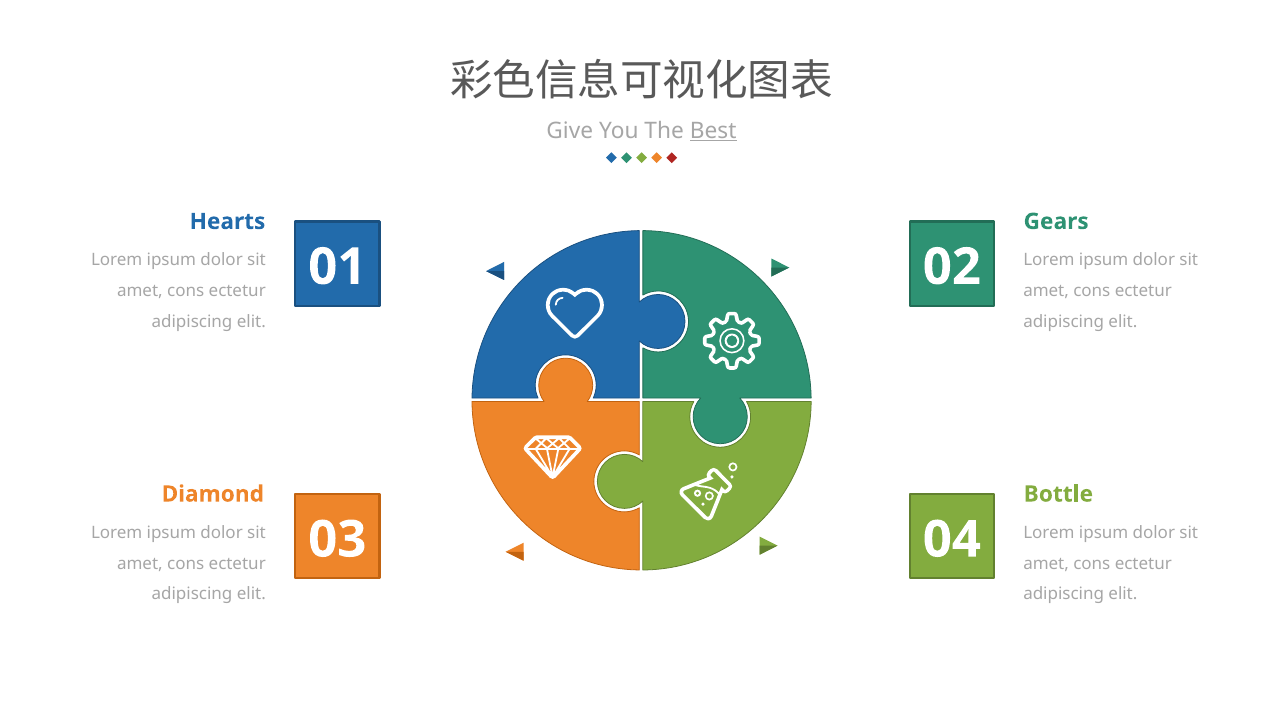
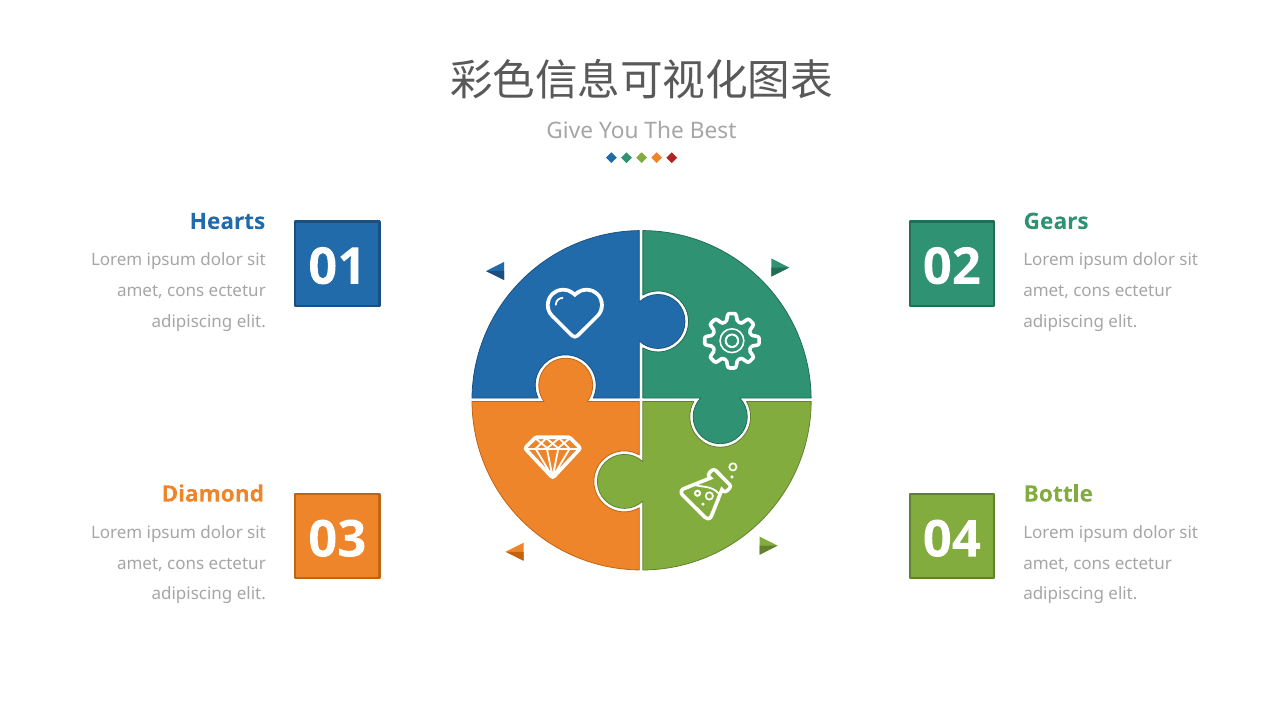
Best underline: present -> none (713, 131)
